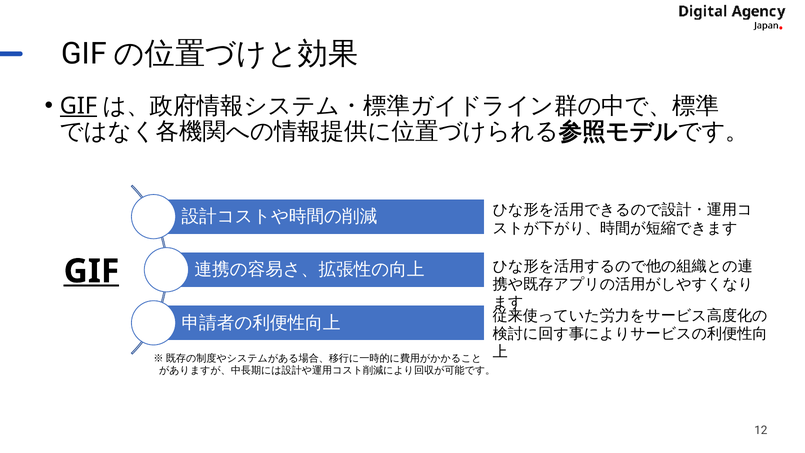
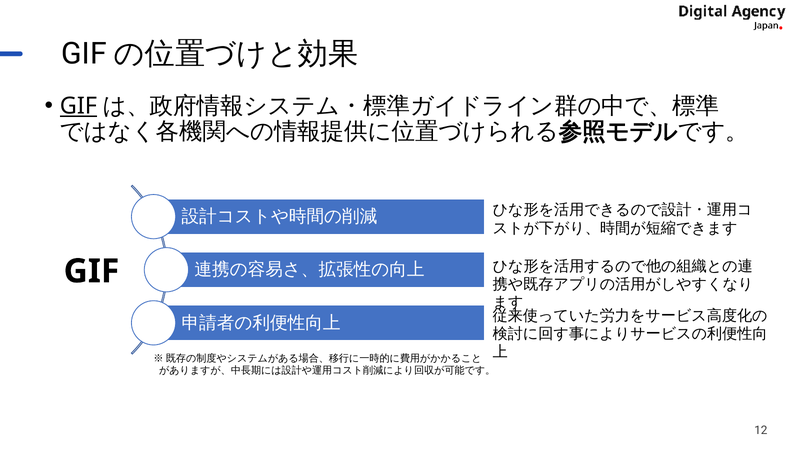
GIF underline: present -> none (91, 271)
